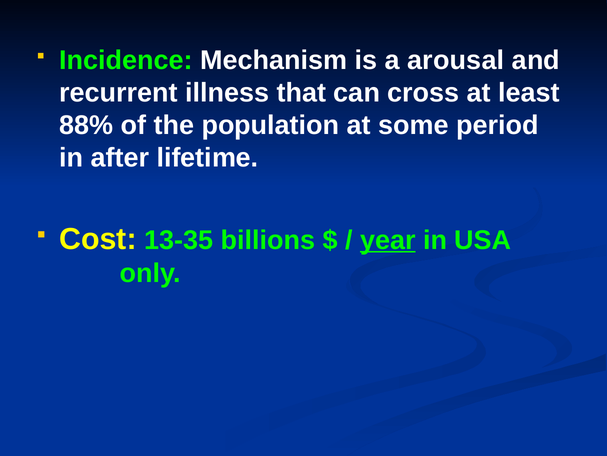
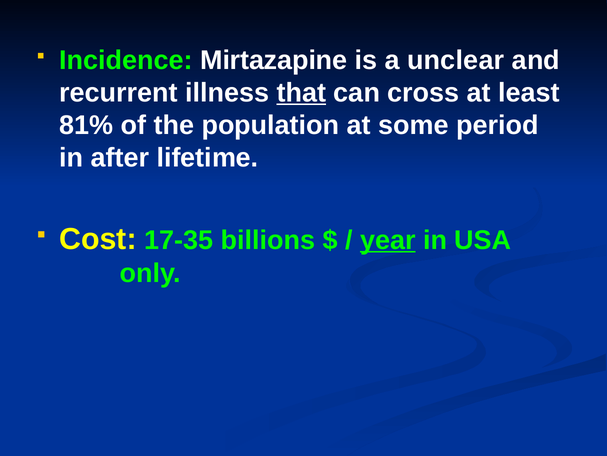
Mechanism: Mechanism -> Mirtazapine (274, 60)
arousal: arousal -> unclear (456, 60)
that underline: none -> present (301, 93)
88%: 88% -> 81% (86, 125)
13-35: 13-35 -> 17-35 (179, 240)
